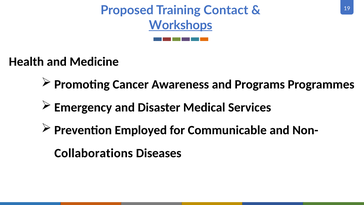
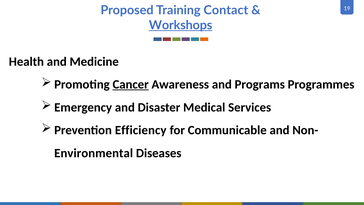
Cancer underline: none -> present (131, 85)
Employed: Employed -> Efficiency (141, 130)
Collaborations: Collaborations -> Environmental (94, 153)
